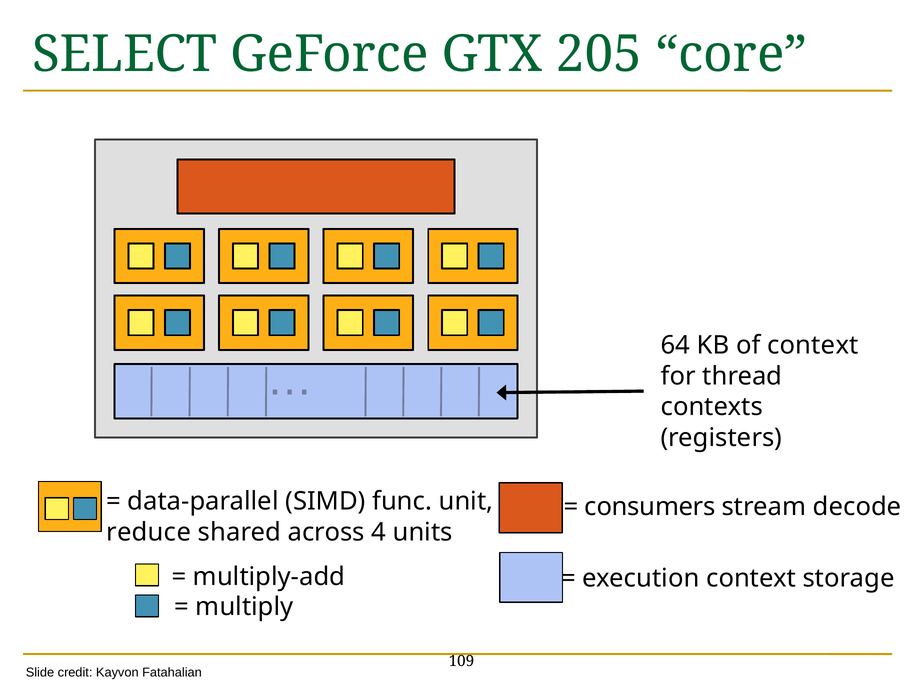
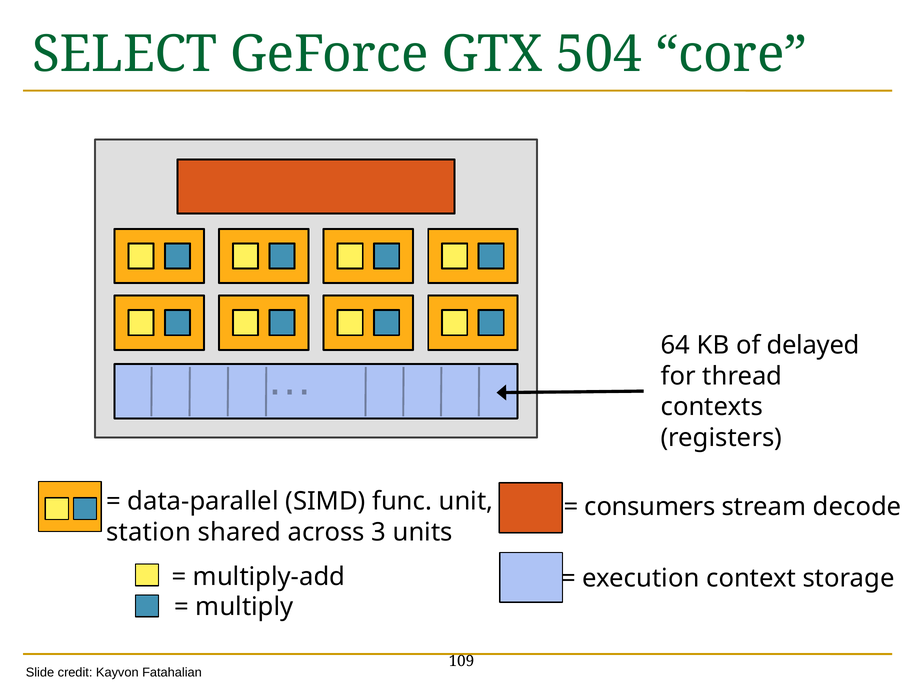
205: 205 -> 504 (599, 54)
of context: context -> delayed (813, 345)
reduce: reduce -> station (149, 532)
4: 4 -> 3 (379, 532)
